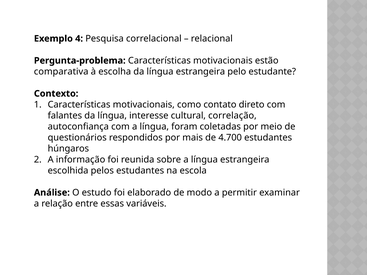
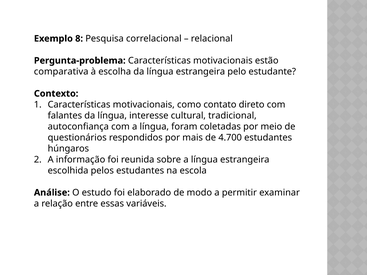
4: 4 -> 8 (79, 39)
correlação: correlação -> tradicional (232, 116)
